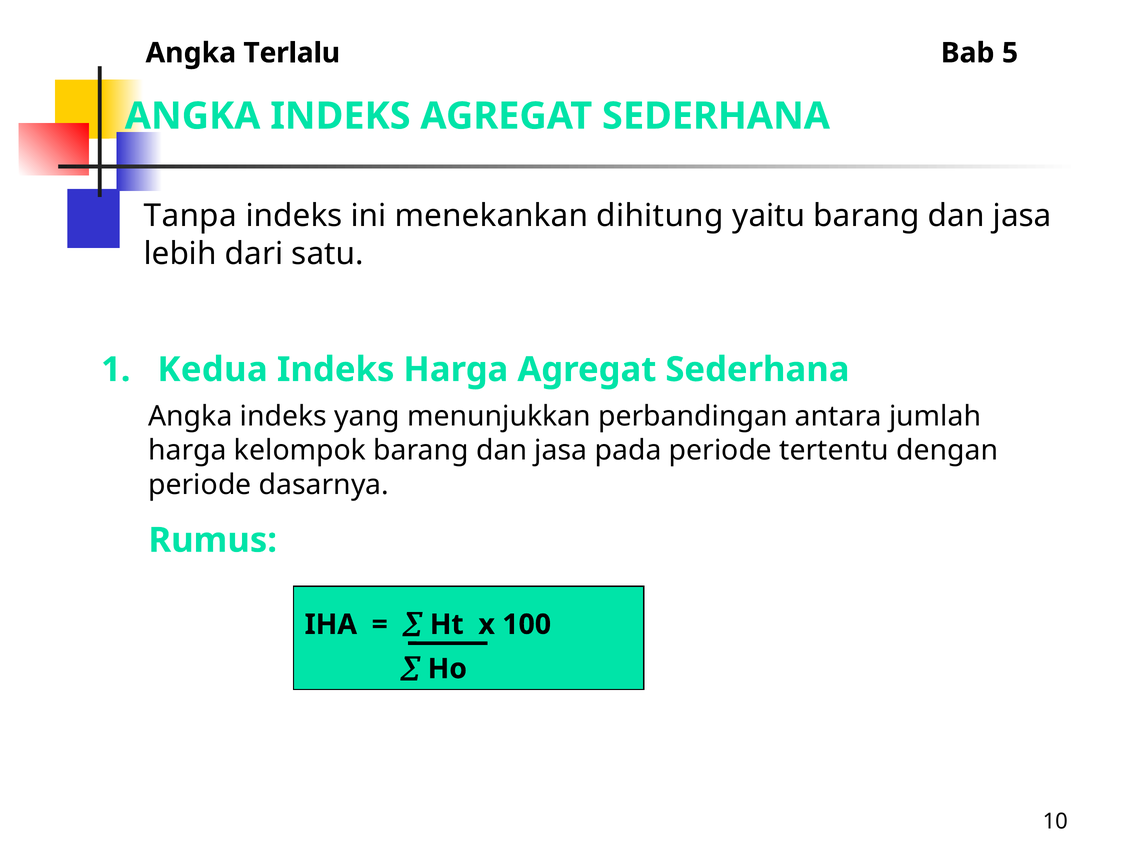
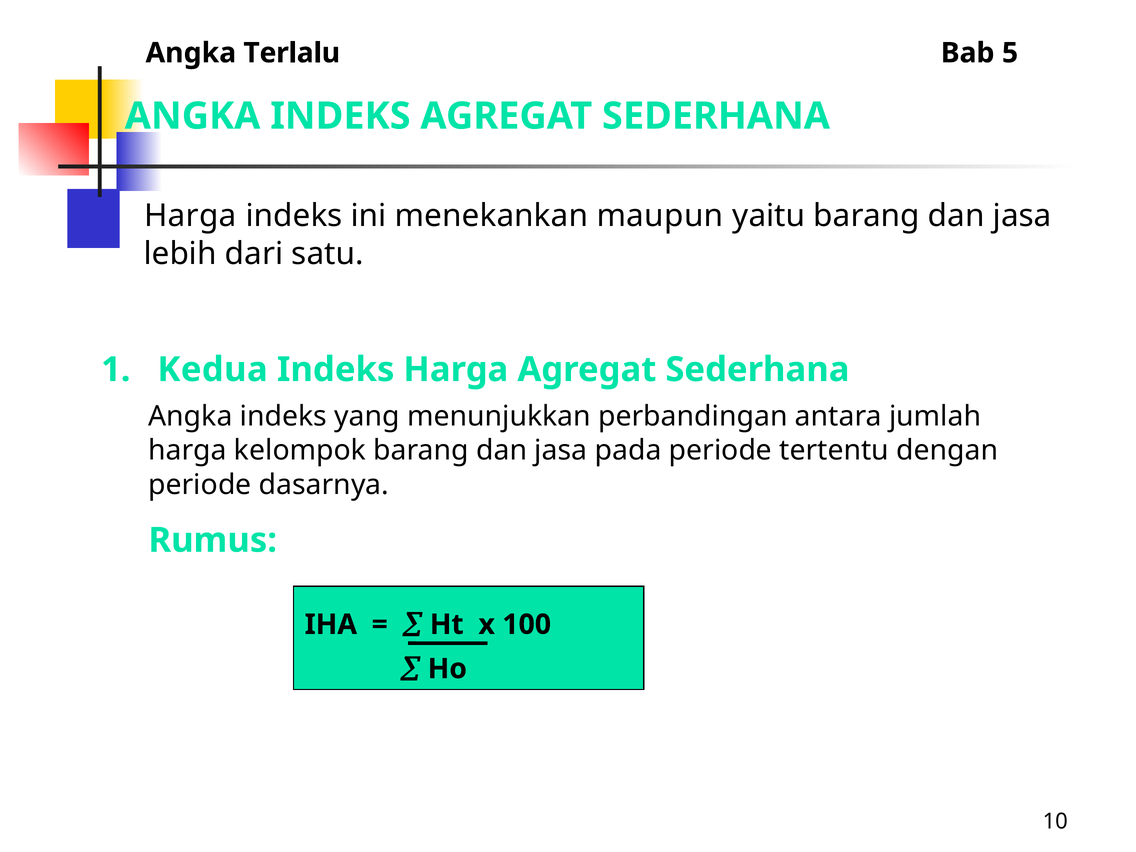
Tanpa: Tanpa -> Harga (190, 216)
dihitung: dihitung -> maupun (660, 216)
